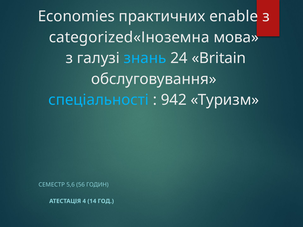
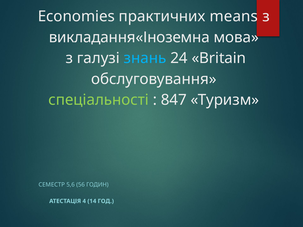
enable: enable -> means (234, 16)
categorized«Іноземна: categorized«Іноземна -> викладання«Іноземна (129, 37)
спеціальності colour: light blue -> light green (99, 100)
942: 942 -> 847 (174, 100)
